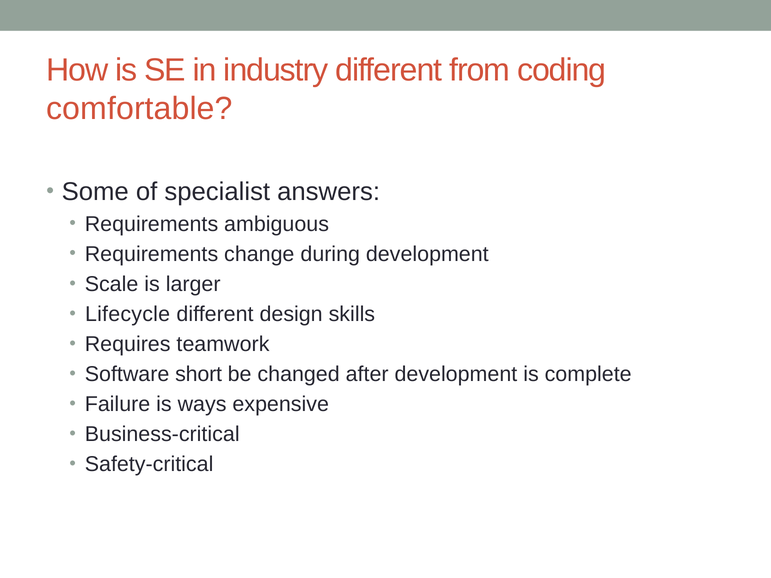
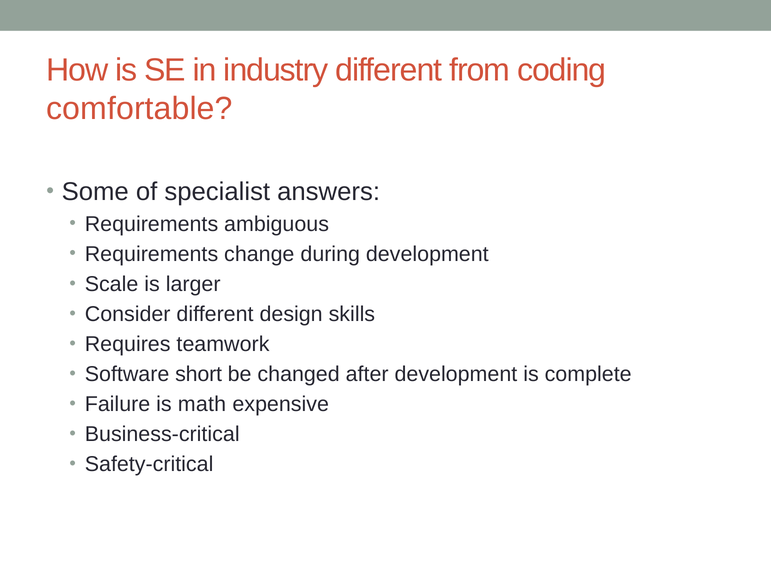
Lifecycle: Lifecycle -> Consider (128, 314)
ways: ways -> math (202, 404)
